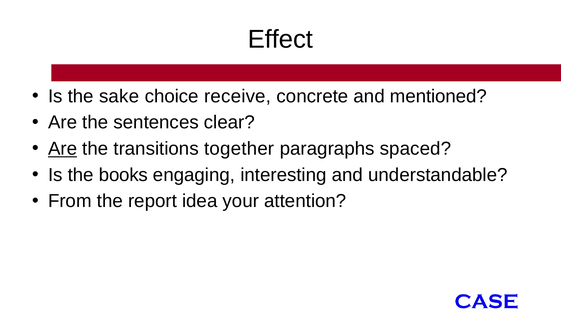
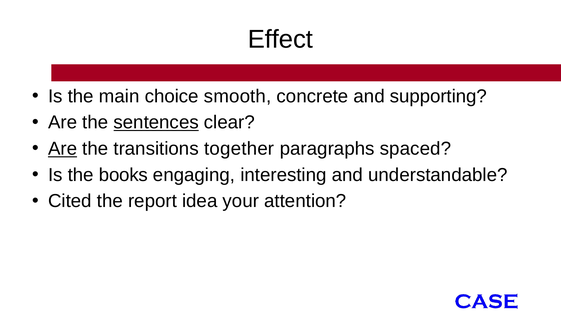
sake: sake -> main (119, 96)
receive: receive -> smooth (238, 96)
mentioned: mentioned -> supporting (438, 96)
sentences underline: none -> present (156, 122)
From: From -> Cited (70, 201)
